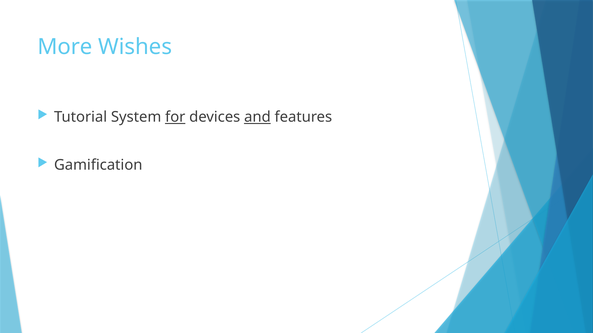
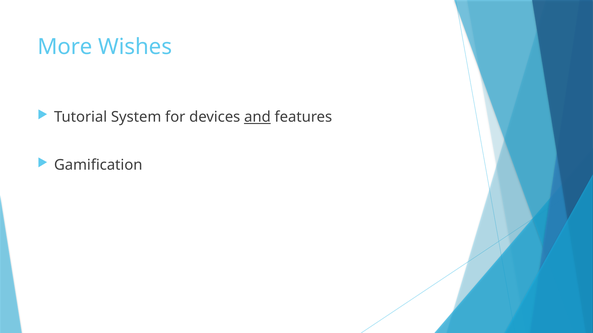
for underline: present -> none (175, 117)
